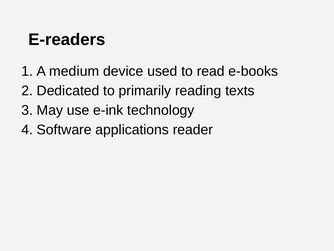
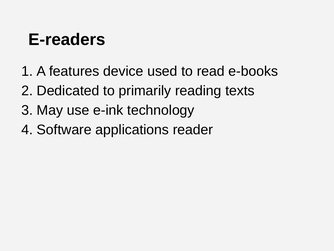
medium: medium -> features (74, 71)
